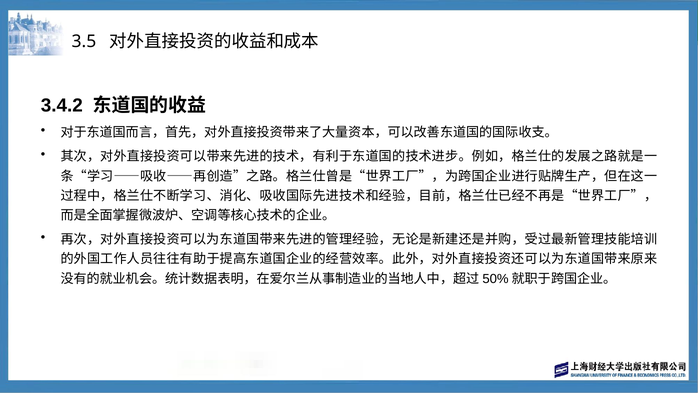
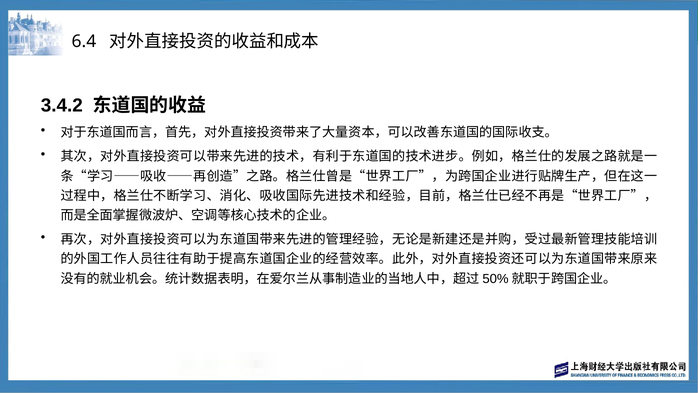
3.5: 3.5 -> 6.4 (84, 42)
